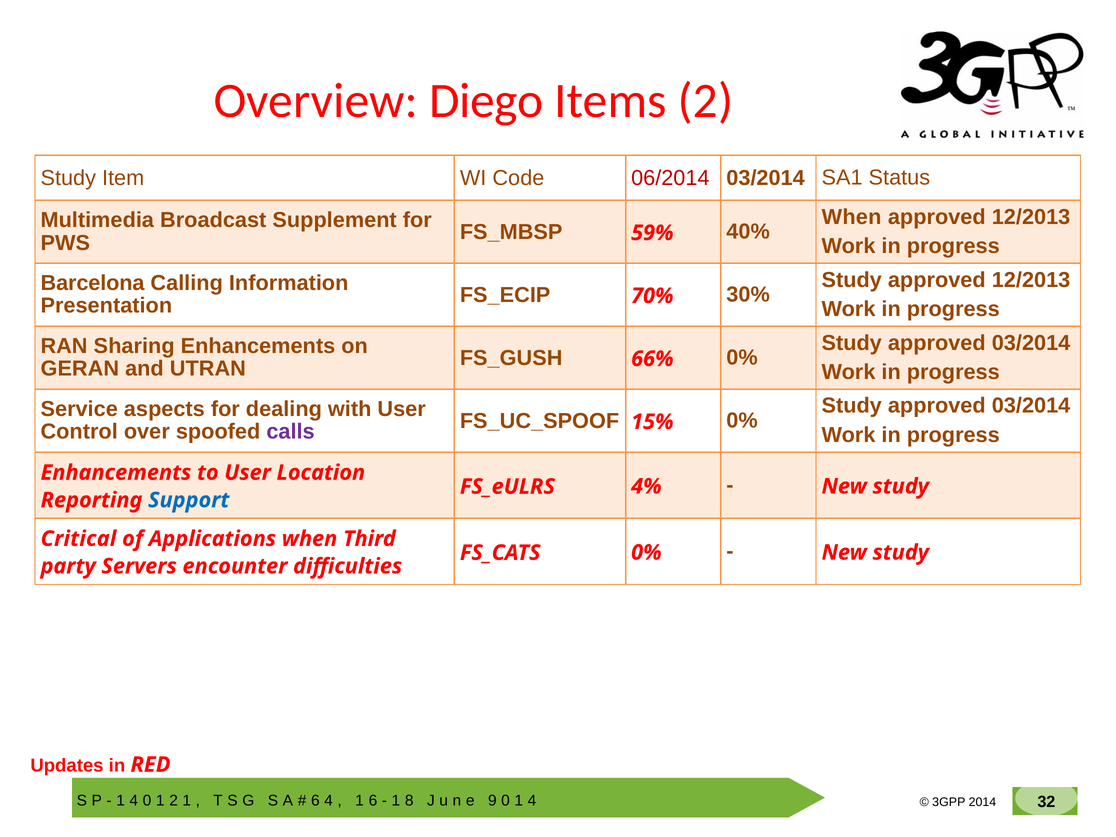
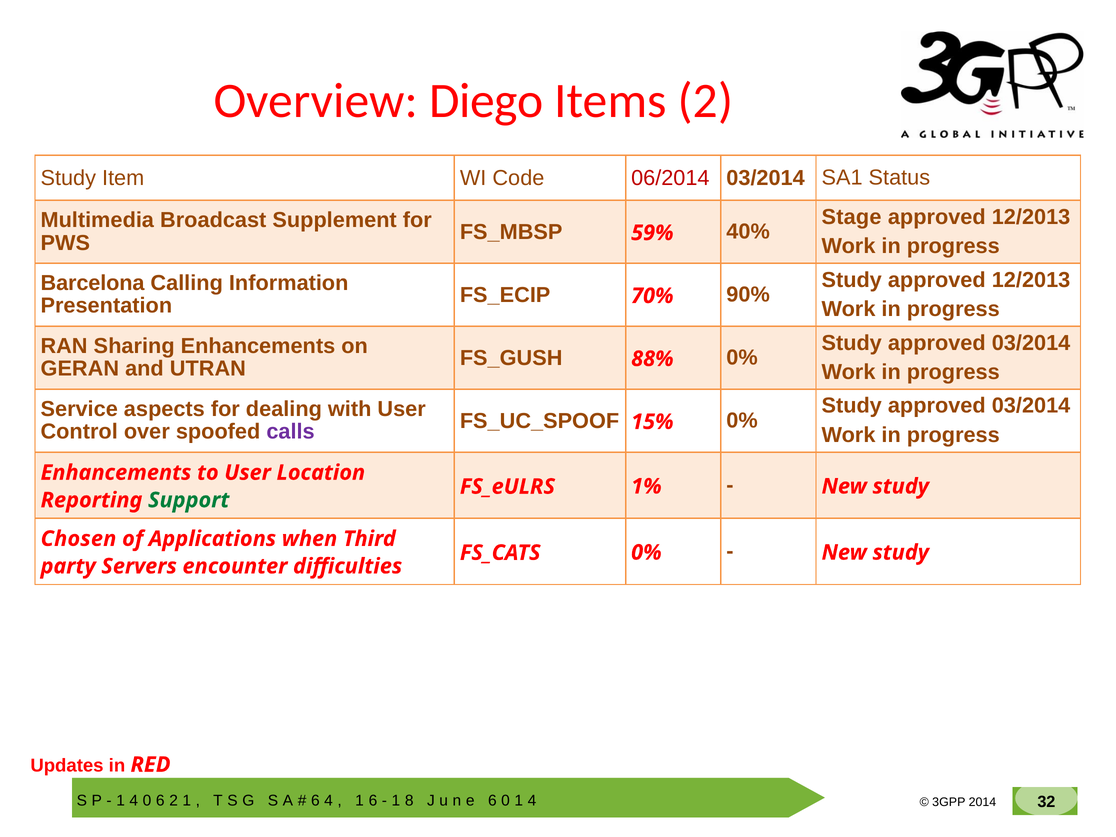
When: When -> Stage (852, 217)
30%: 30% -> 90% (748, 294)
66%: 66% -> 88% (652, 359)
4%: 4% -> 1% (646, 486)
Support colour: blue -> green (189, 500)
Critical: Critical -> Chosen (78, 539)
1: 1 -> 6 (160, 800)
9: 9 -> 6 (492, 800)
